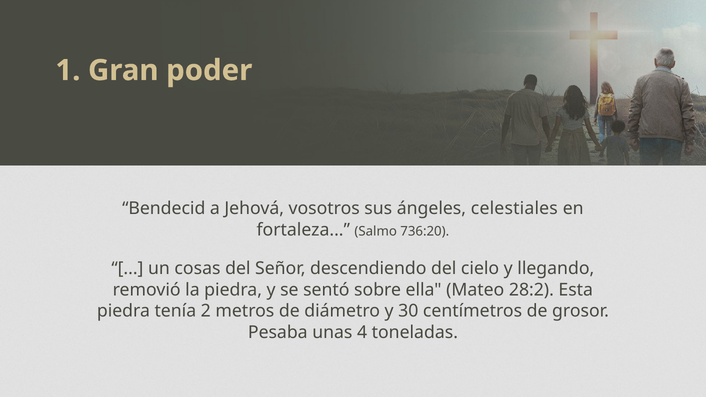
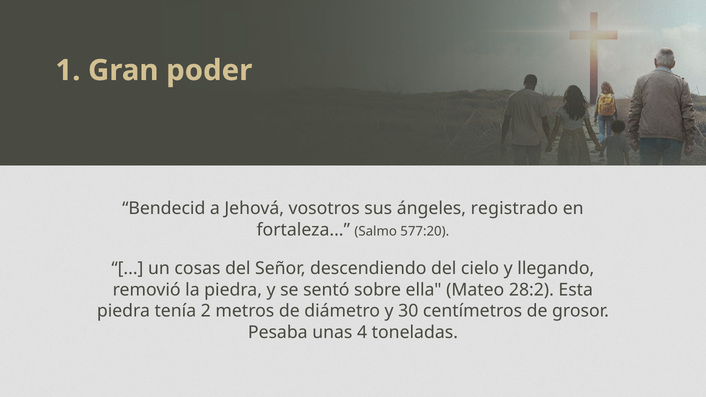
celestiales: celestiales -> registrado (514, 209)
736:20: 736:20 -> 577:20 (425, 231)
